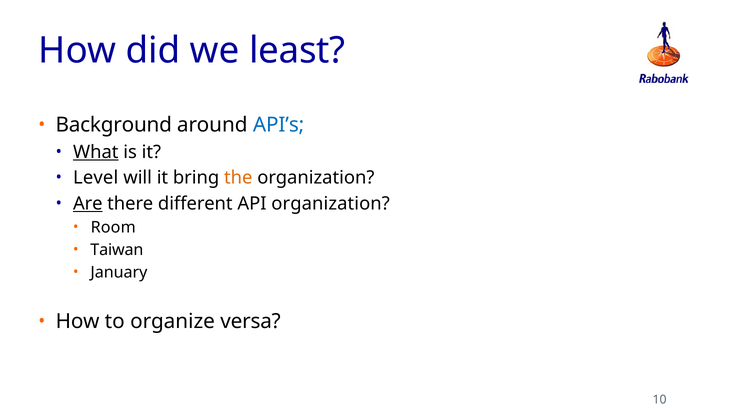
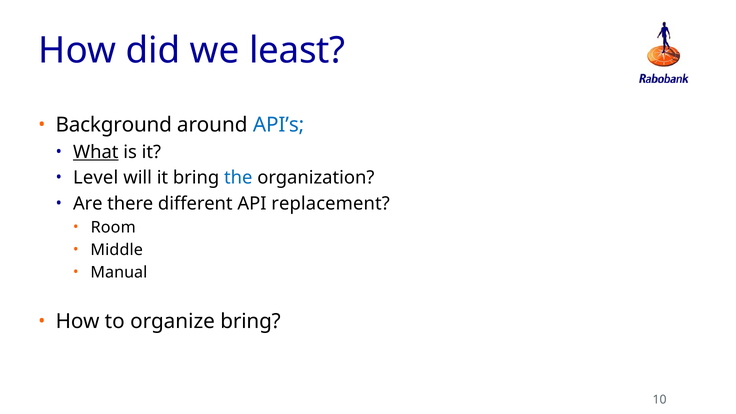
the colour: orange -> blue (238, 178)
Are underline: present -> none (88, 204)
API organization: organization -> replacement (331, 204)
Taiwan: Taiwan -> Middle (117, 250)
January: January -> Manual (119, 272)
organize versa: versa -> bring (251, 322)
